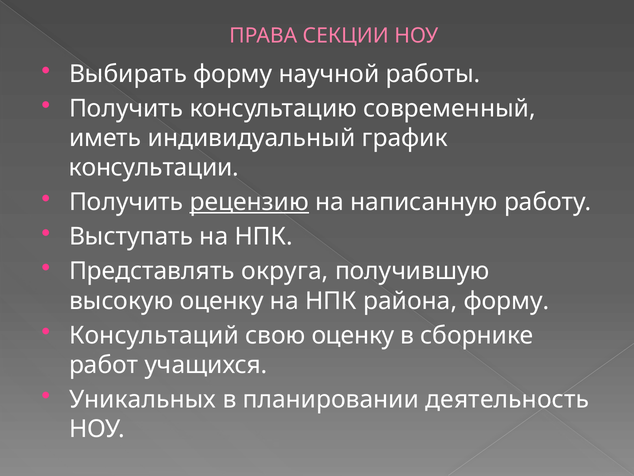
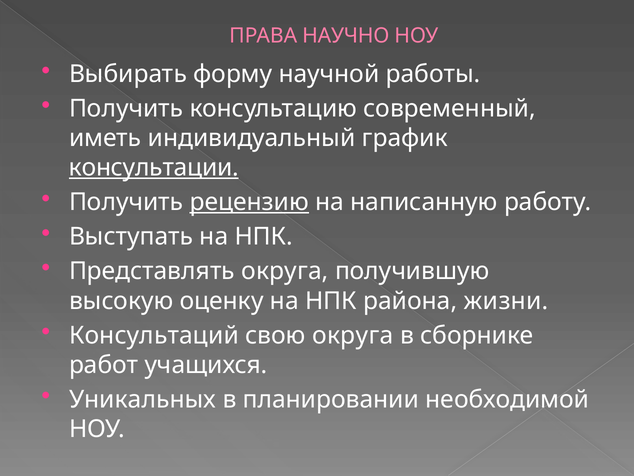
СЕКЦИИ: СЕКЦИИ -> НАУЧНО (346, 36)
консультации underline: none -> present (154, 168)
района форму: форму -> жизни (506, 301)
свою оценку: оценку -> округа (353, 335)
деятельность: деятельность -> необходимой (507, 399)
